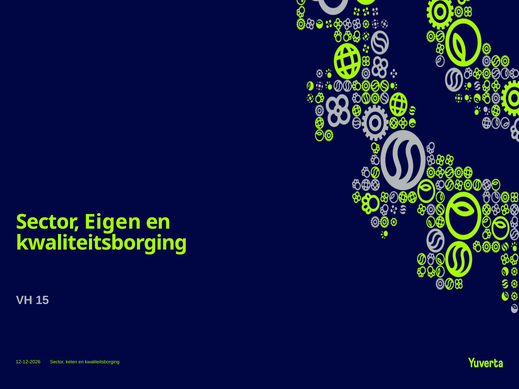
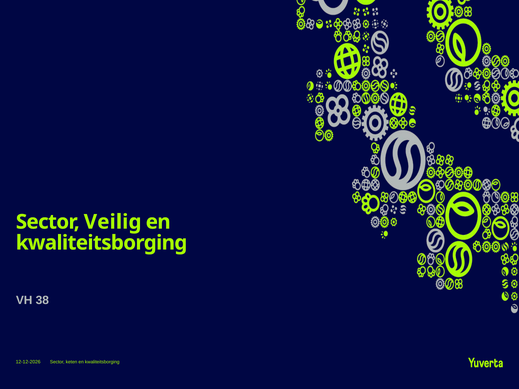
Eigen: Eigen -> Veilig (113, 222)
15: 15 -> 38 (42, 301)
